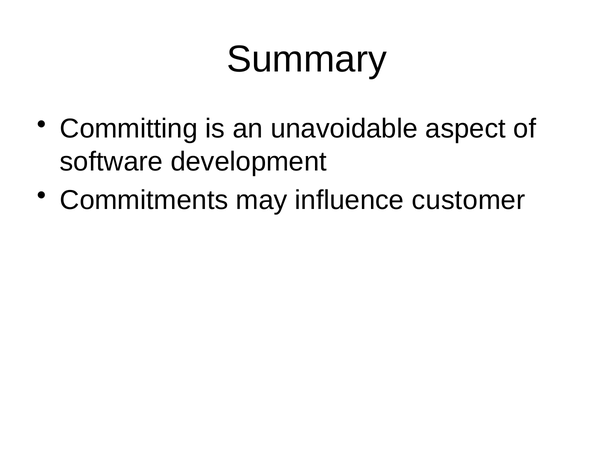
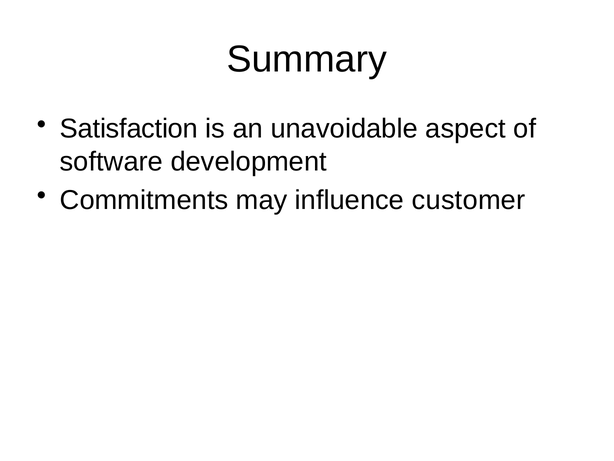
Committing: Committing -> Satisfaction (129, 129)
